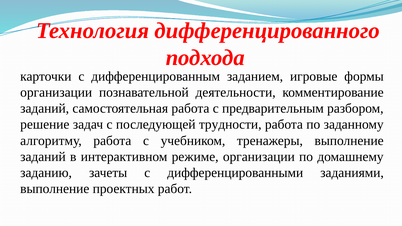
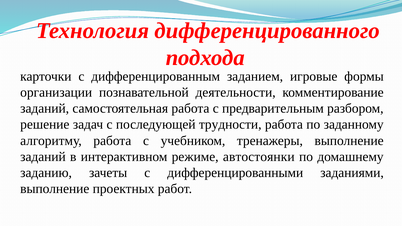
режиме организации: организации -> автостоянки (259, 157)
